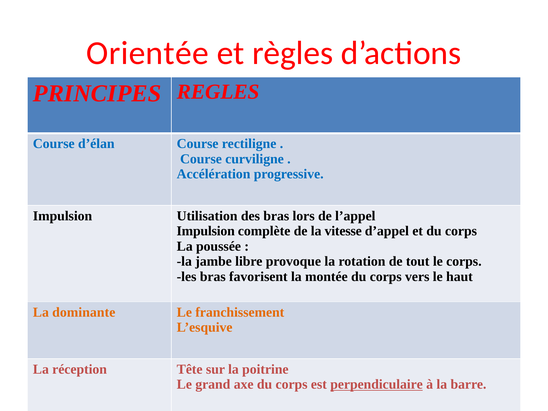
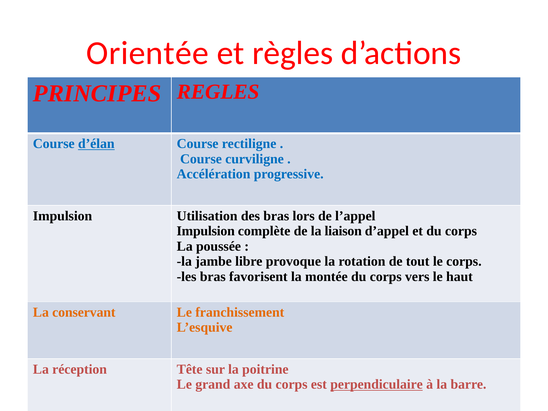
d’élan underline: none -> present (96, 144)
vitesse: vitesse -> liaison (343, 231)
dominante: dominante -> conservant (84, 312)
